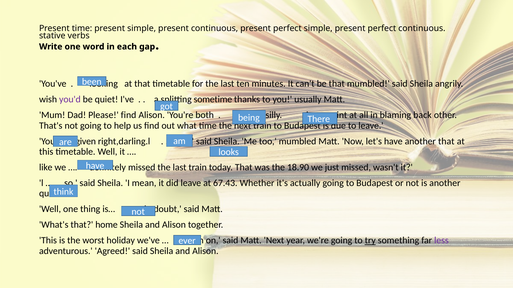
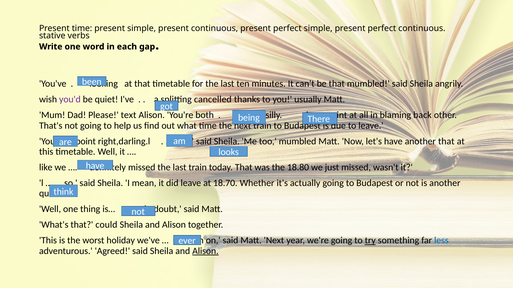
sometime: sometime -> cancelled (213, 100)
Please find: find -> text (129, 115)
given: given -> point (86, 141)
18.90: 18.90 -> 18.80 (298, 168)
67.43: 67.43 -> 18.70 (225, 183)
home: home -> could (106, 225)
less colour: purple -> blue (441, 241)
Alison underline: none -> present (205, 251)
